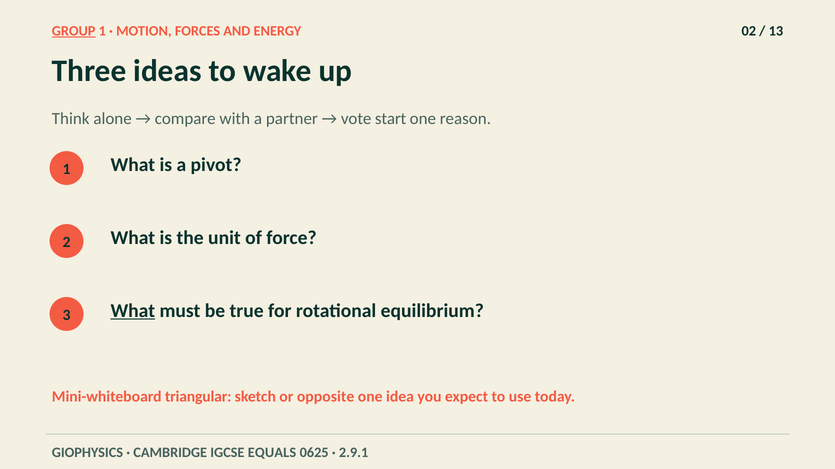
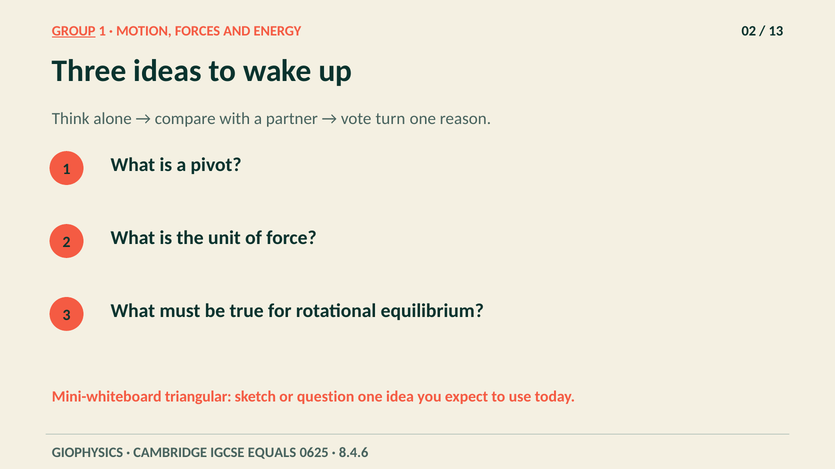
start: start -> turn (390, 119)
What underline: present -> none (133, 311)
opposite: opposite -> question (326, 397)
2.9.1: 2.9.1 -> 8.4.6 (354, 453)
